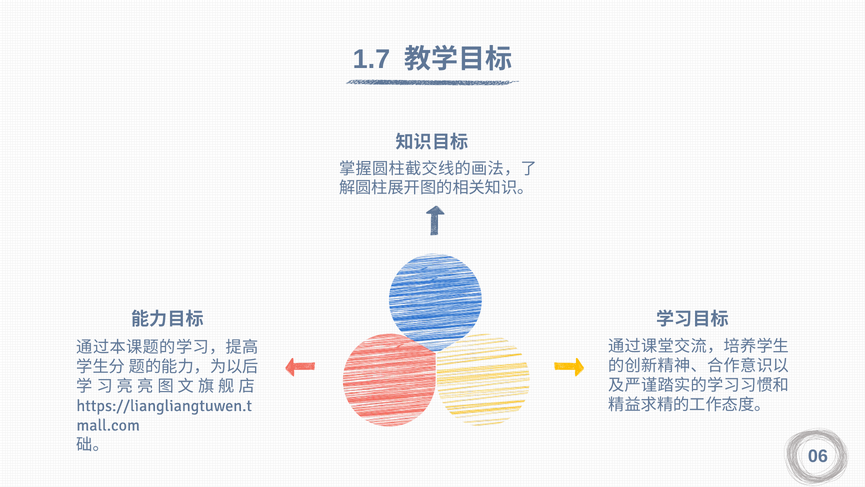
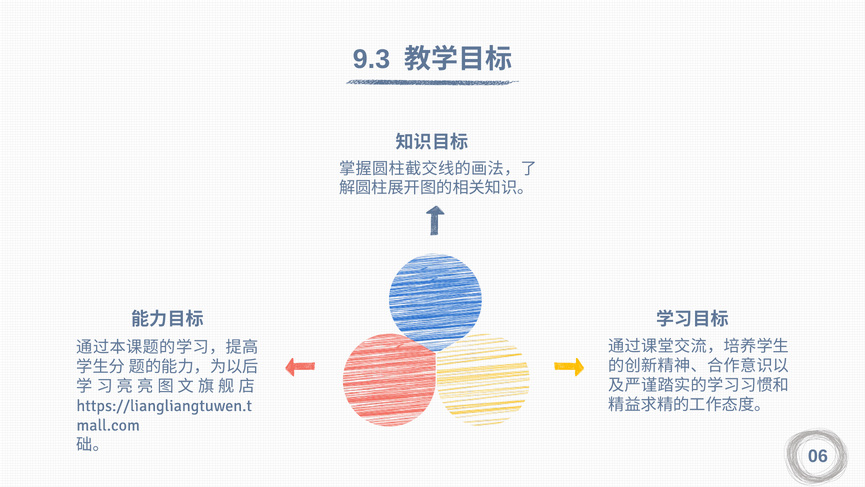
1.7: 1.7 -> 9.3 (371, 59)
